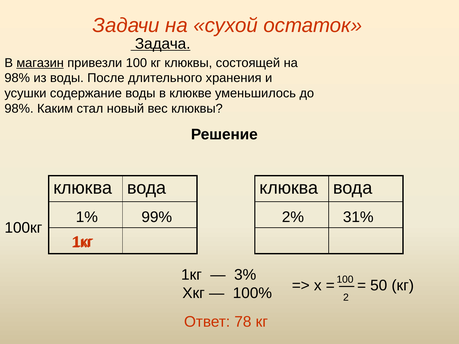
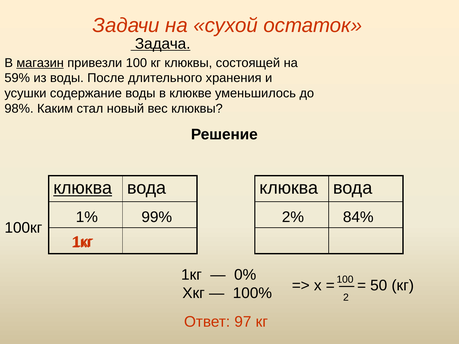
98%: 98% -> 59% (17, 78)
клюква underline: none -> present (83, 188)
31%: 31% -> 84% (358, 217)
3%: 3% -> 0% (245, 275)
78: 78 -> 97 (243, 322)
